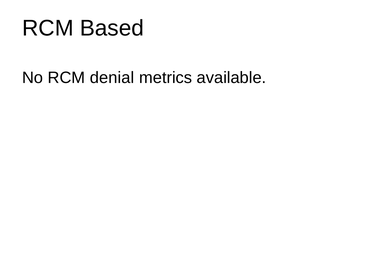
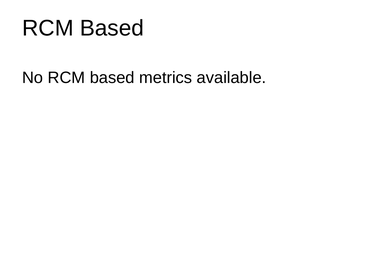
No RCM denial: denial -> based (112, 78)
